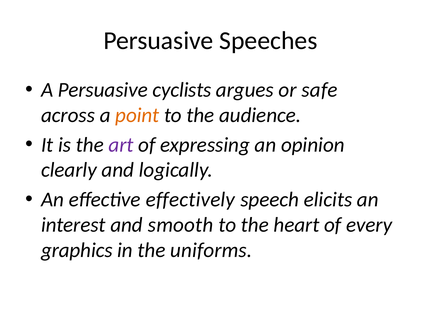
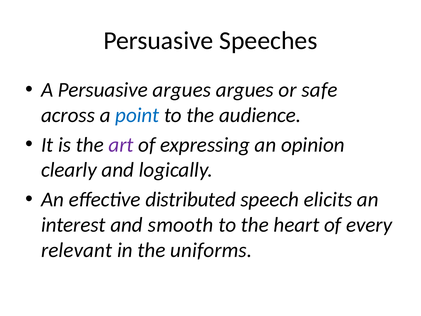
Persuasive cyclists: cyclists -> argues (182, 90)
point colour: orange -> blue (137, 115)
effectively: effectively -> distributed (191, 199)
graphics: graphics -> relevant (77, 250)
